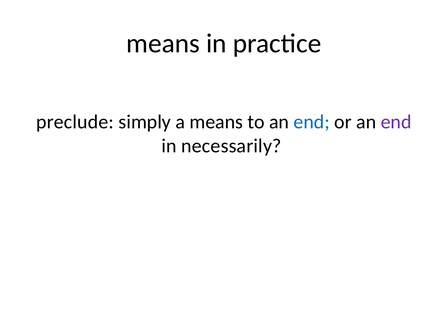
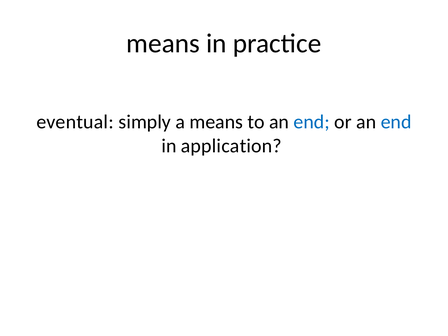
preclude: preclude -> eventual (75, 122)
end colour: purple -> blue (396, 122)
necessarily: necessarily -> application (231, 146)
